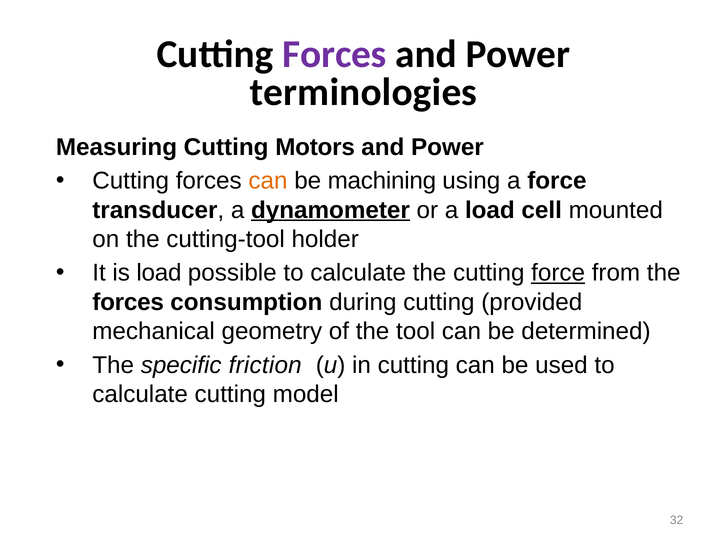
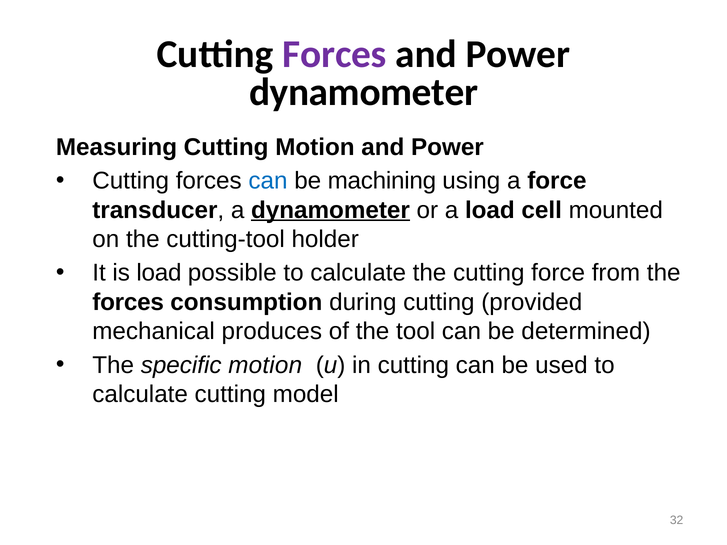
terminologies: terminologies -> dynamometer (364, 92)
Cutting Motors: Motors -> Motion (315, 147)
can colour: orange -> blue (268, 181)
force underline: present -> none (558, 273)
geometry: geometry -> produces (272, 331)
specific friction: friction -> motion (265, 365)
